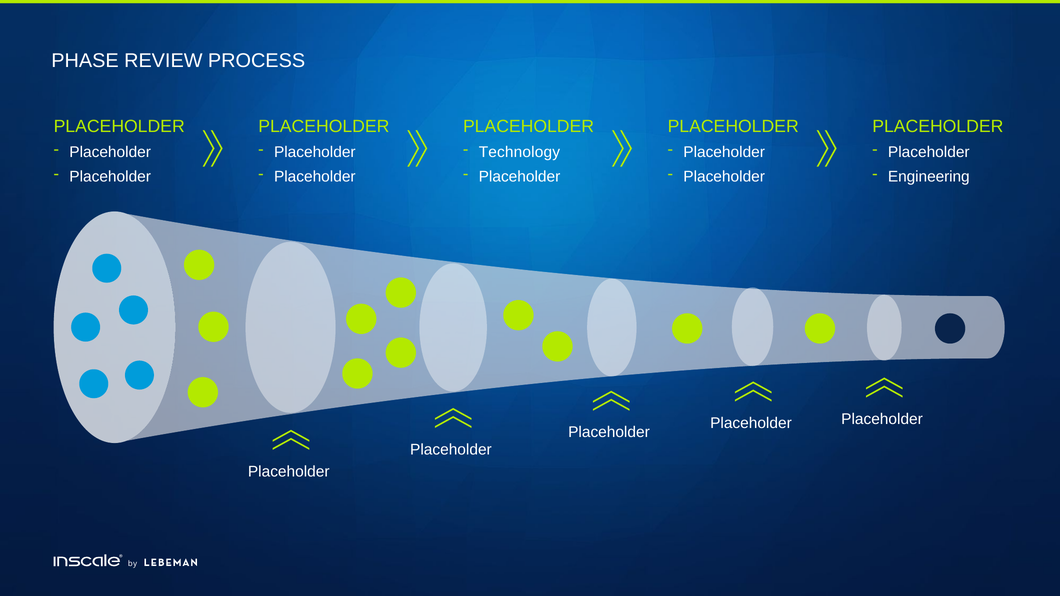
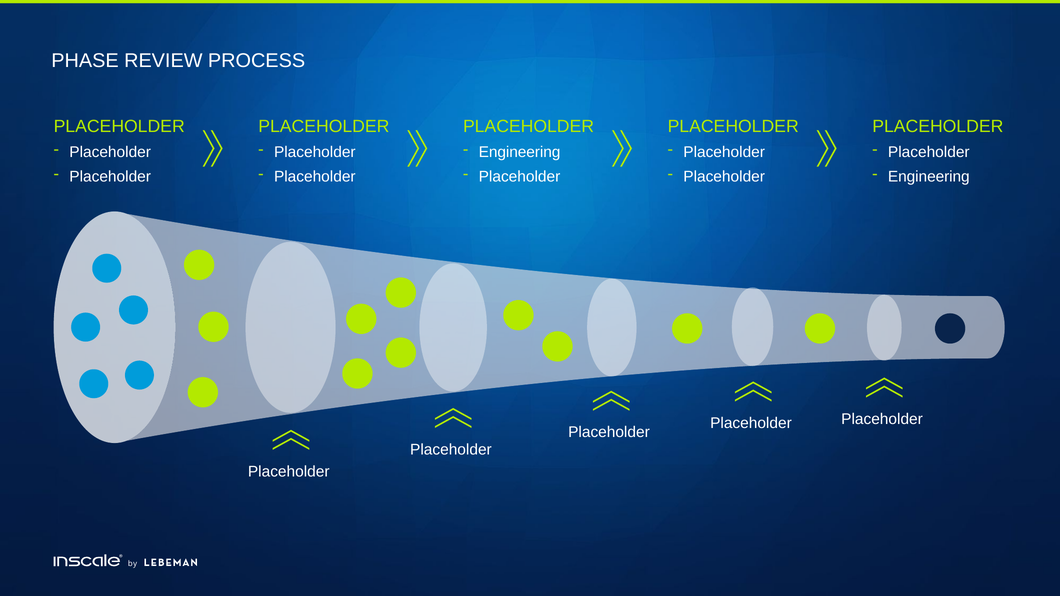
Technology: Technology -> Engineering (520, 152)
